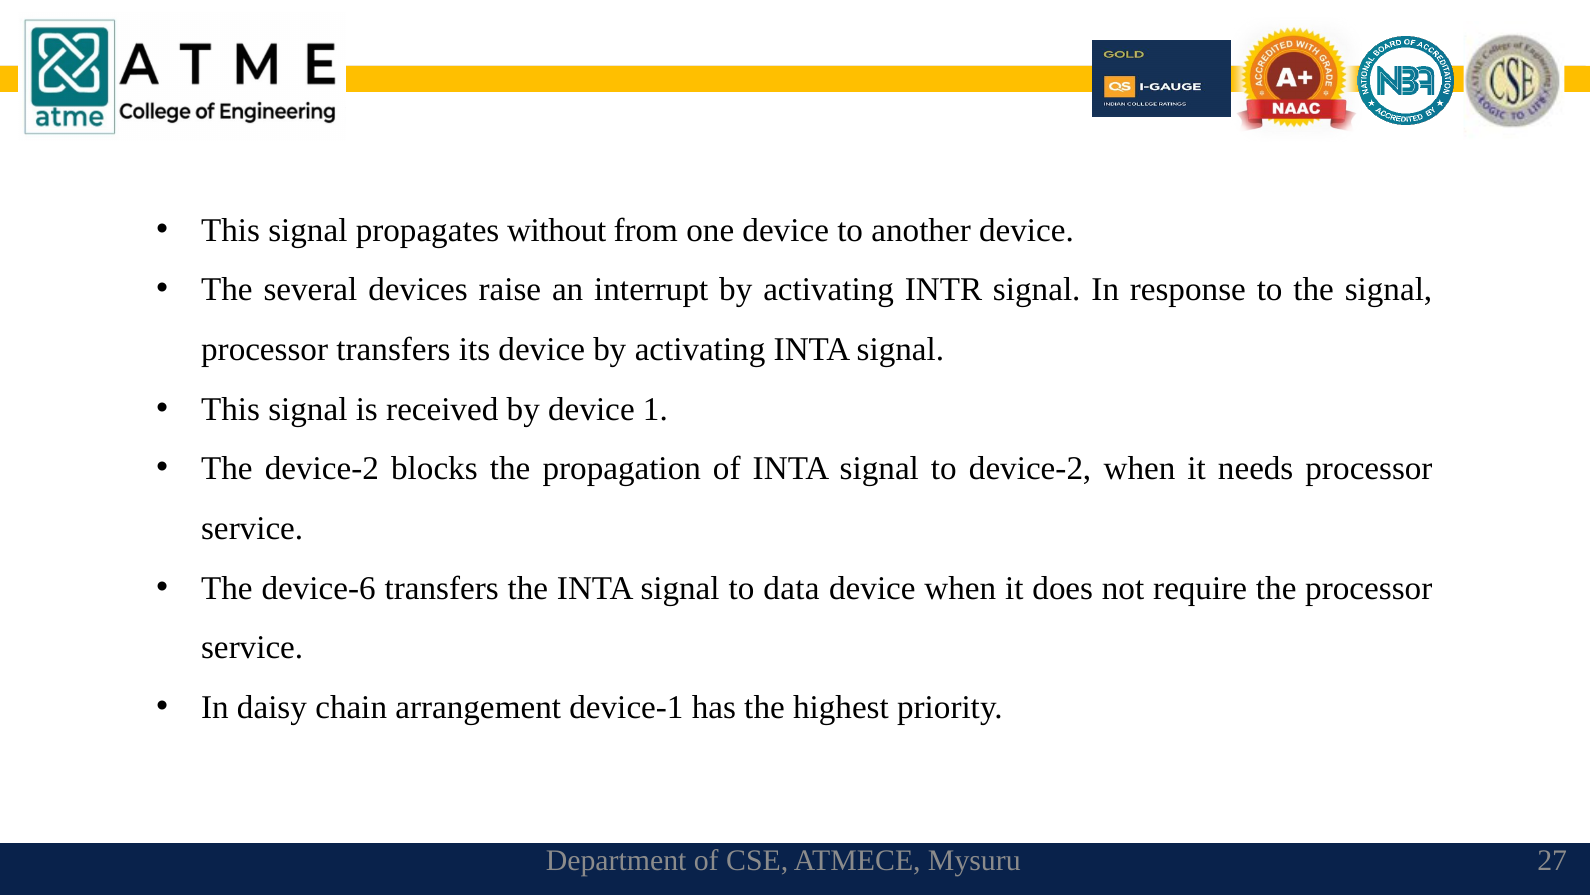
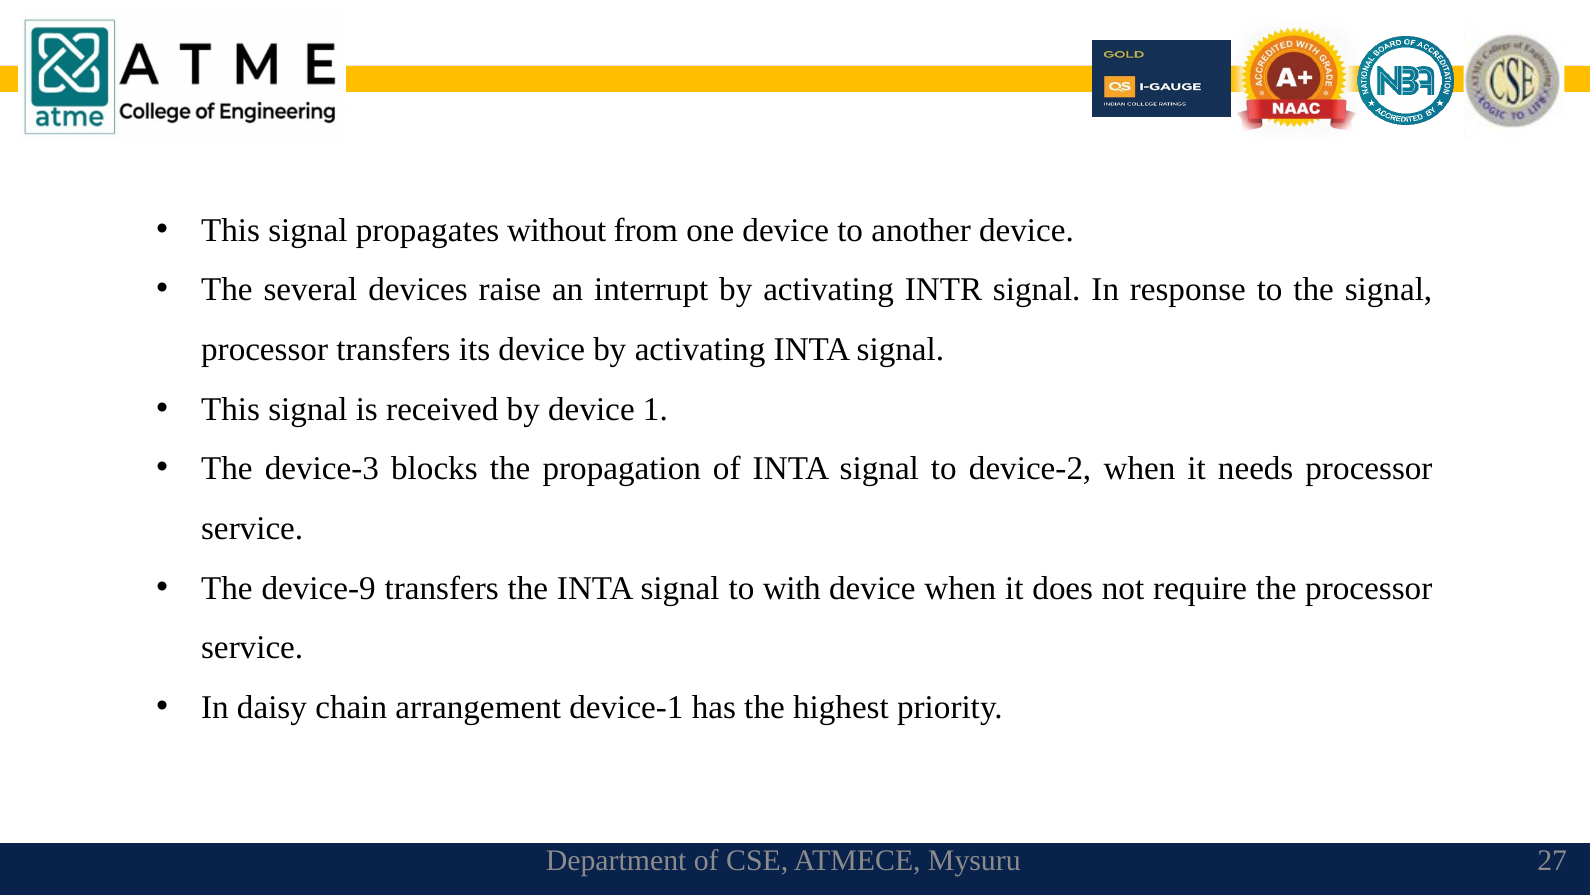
The device-2: device-2 -> device-3 (322, 468)
device-6: device-6 -> device-9 (319, 588)
data: data -> with (792, 588)
